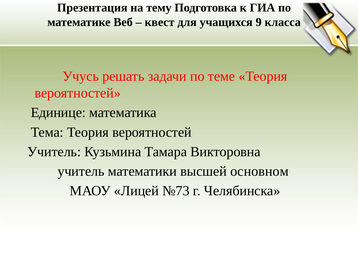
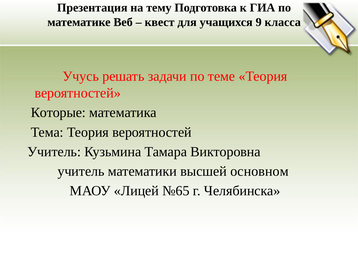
Единице: Единице -> Которые (58, 112)
№73: №73 -> №65 (176, 190)
